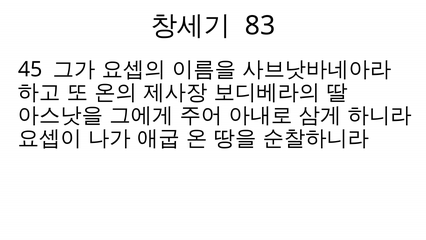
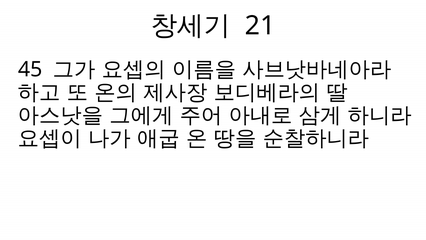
83: 83 -> 21 (260, 26)
